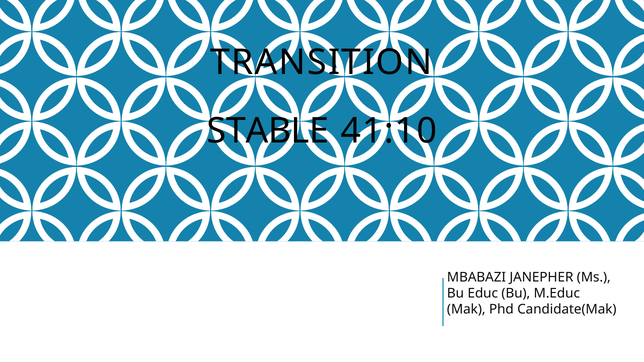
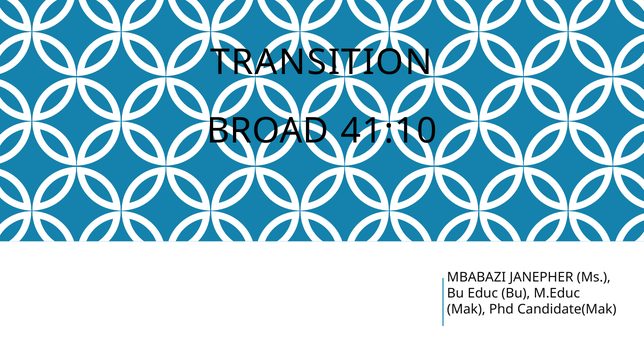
STABLE: STABLE -> BROAD (268, 131)
